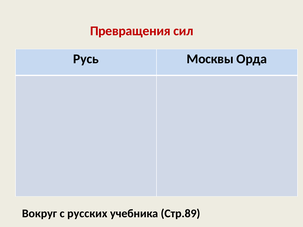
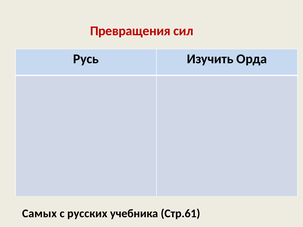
Москвы: Москвы -> Изучить (210, 59)
Вокруг: Вокруг -> Самых (39, 214)
Стр.89: Стр.89 -> Стр.61 (180, 214)
